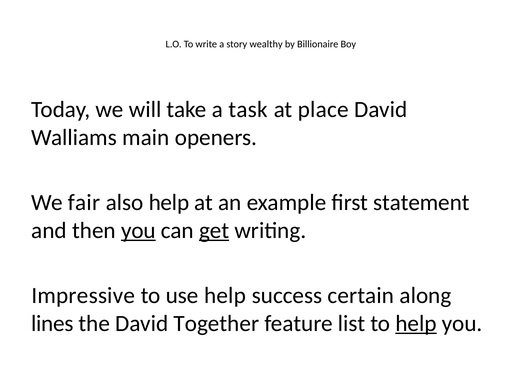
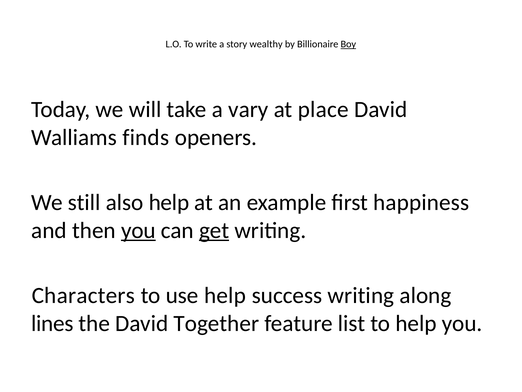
Boy underline: none -> present (348, 44)
task: task -> vary (248, 110)
main: main -> finds (146, 137)
fair: fair -> still (84, 202)
statement: statement -> happiness (421, 202)
Impressive: Impressive -> Characters (83, 295)
success certain: certain -> writing (361, 295)
help underline: present -> none (416, 323)
